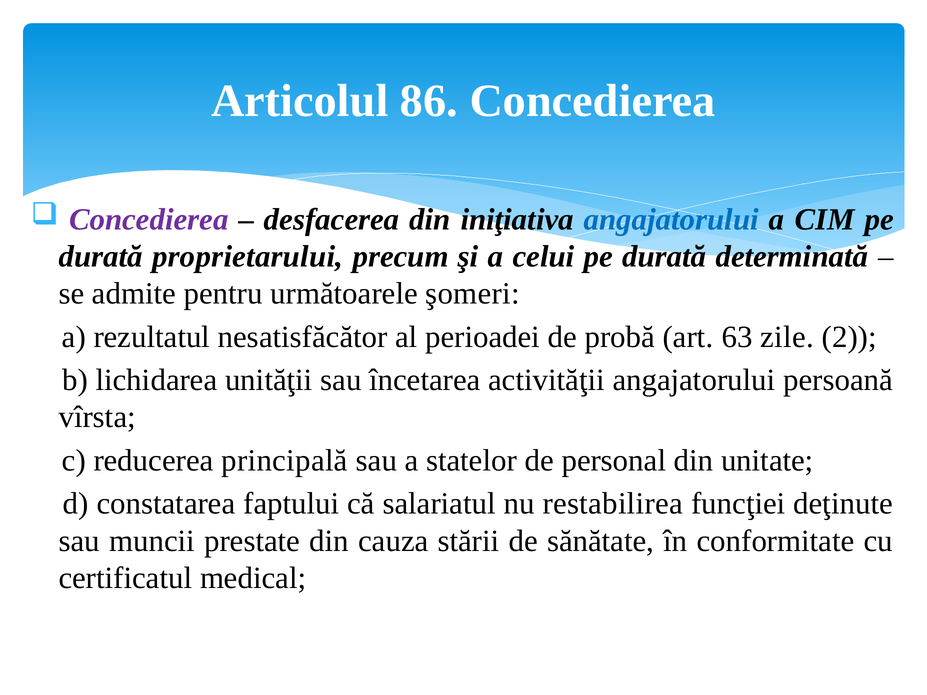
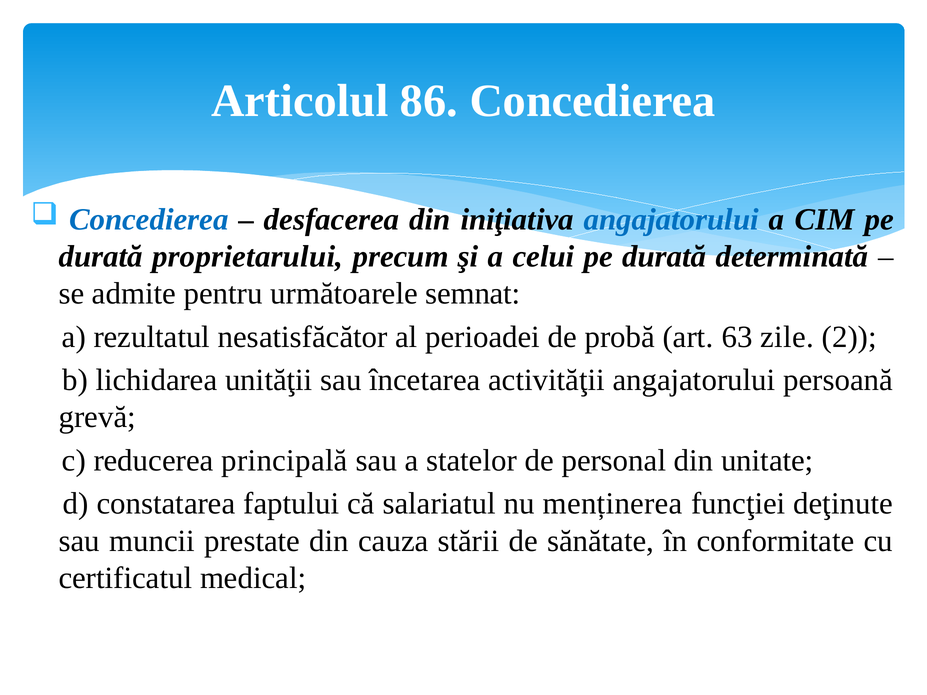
Concedierea colour: purple -> blue (149, 220)
şomeri: şomeri -> semnat (473, 294)
vîrsta: vîrsta -> grevă (97, 417)
restabilirea: restabilirea -> menținerea (613, 504)
